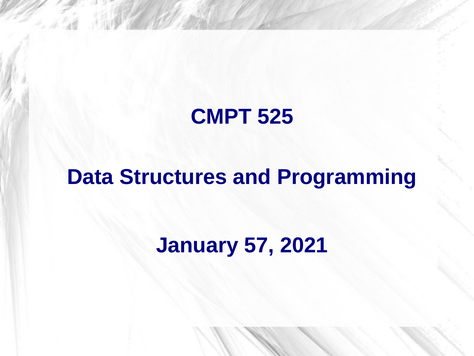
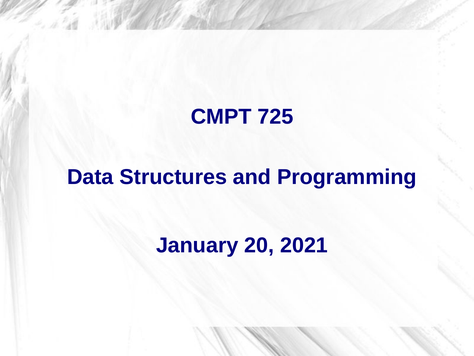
525: 525 -> 725 (275, 117)
57: 57 -> 20 (259, 245)
